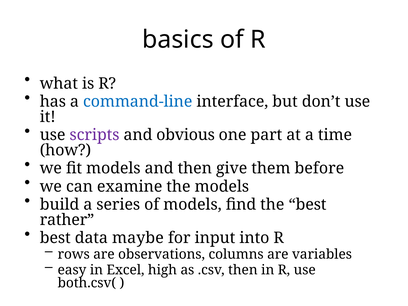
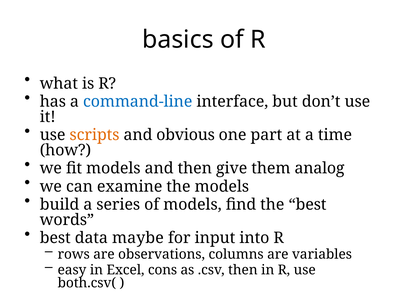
scripts colour: purple -> orange (95, 135)
before: before -> analog (320, 168)
rather: rather -> words (67, 220)
high: high -> cons (163, 270)
